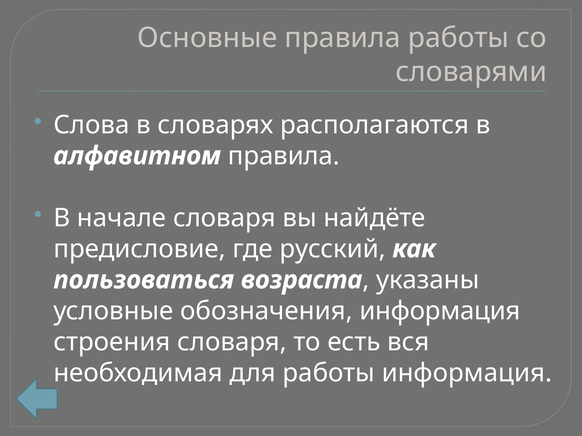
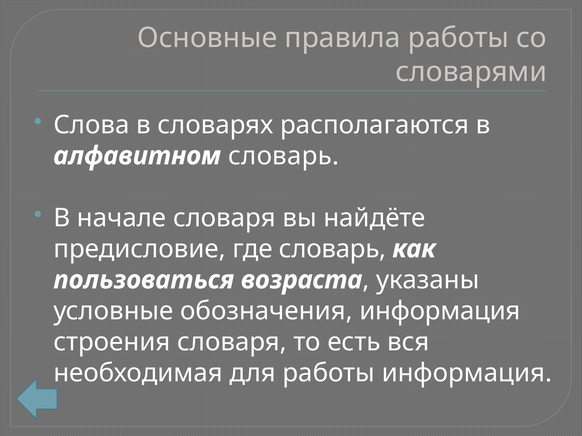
алфавитном правила: правила -> словарь (284, 156)
где русский: русский -> словарь (333, 249)
